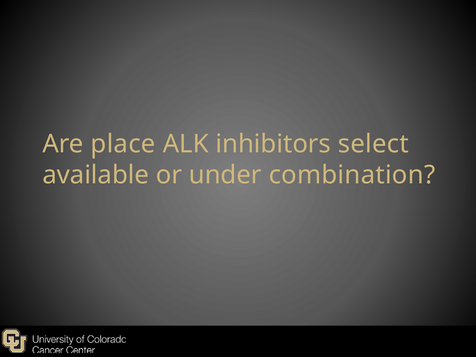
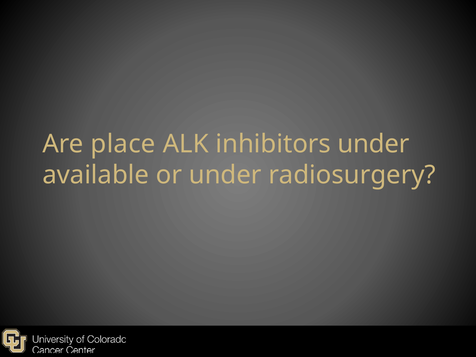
inhibitors select: select -> under (374, 144)
combination: combination -> radiosurgery (352, 175)
